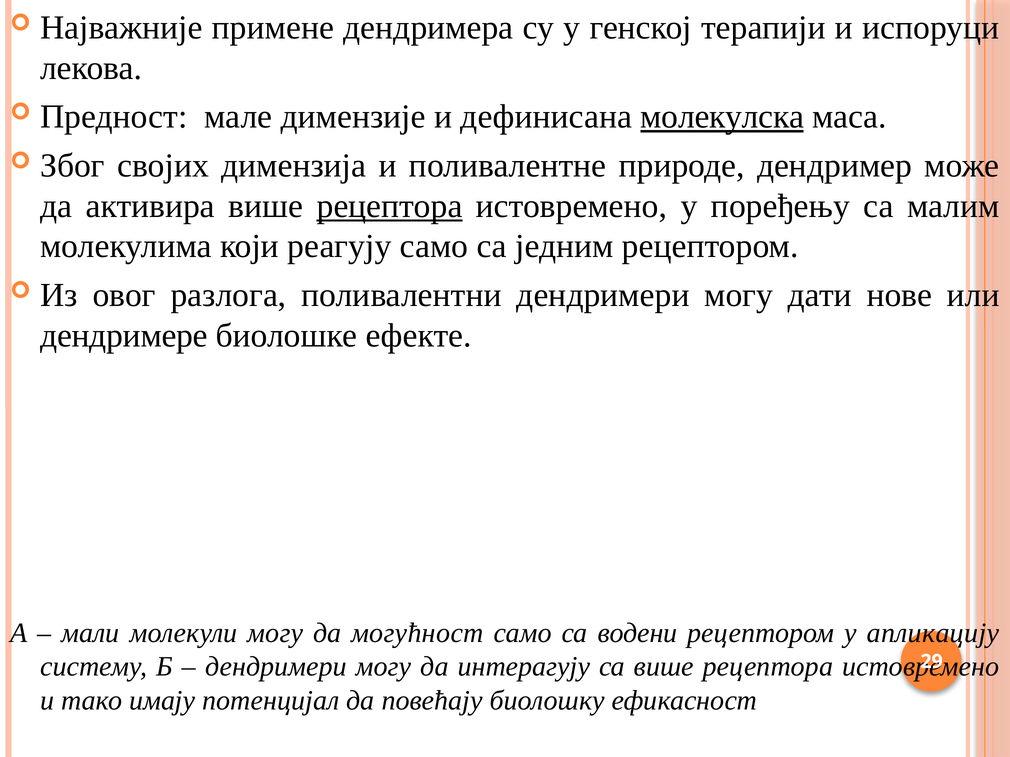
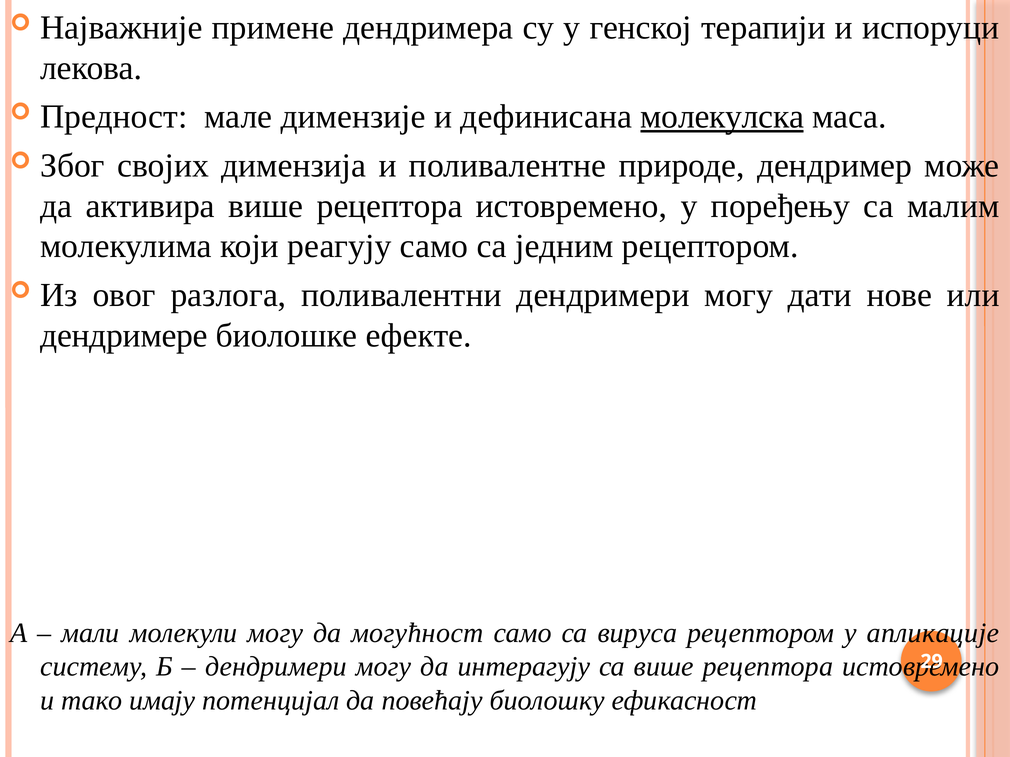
рецептора underline: present -> none (390, 206)
водени: водени -> вируса (637, 633)
апликацију: апликацију -> апликације (933, 633)
